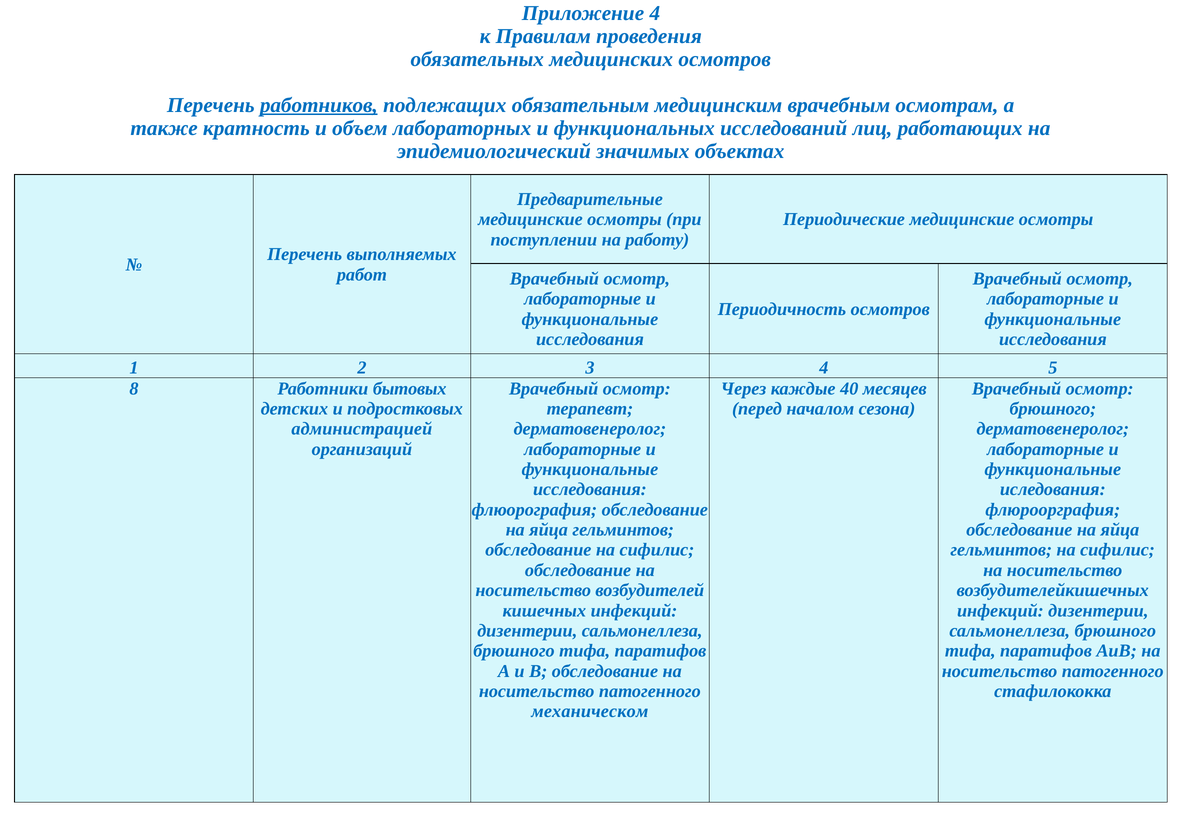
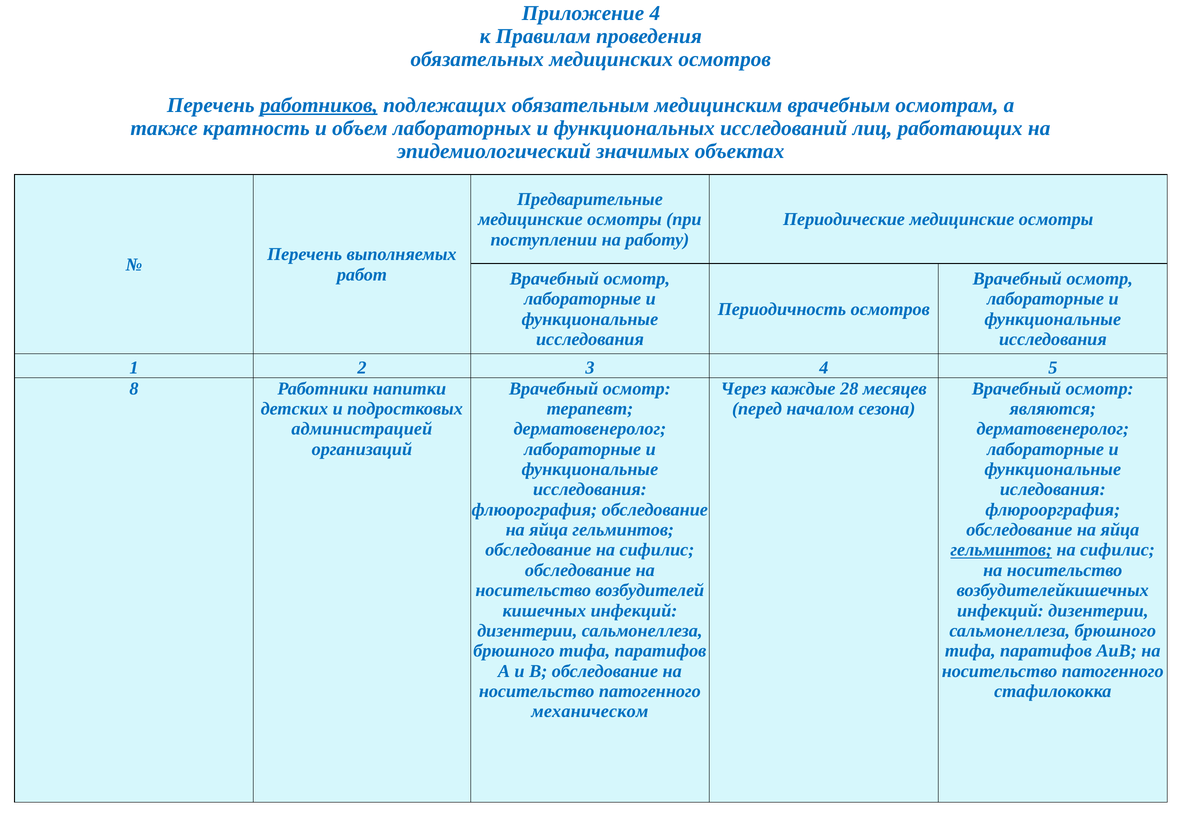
бытовых: бытовых -> напитки (410, 389)
40: 40 -> 28 (849, 389)
брюшного: брюшного -> являются (1053, 409)
гельминтов underline: none -> present (1001, 550)
